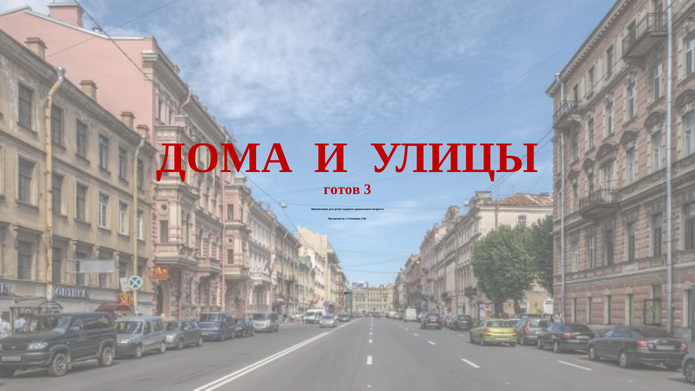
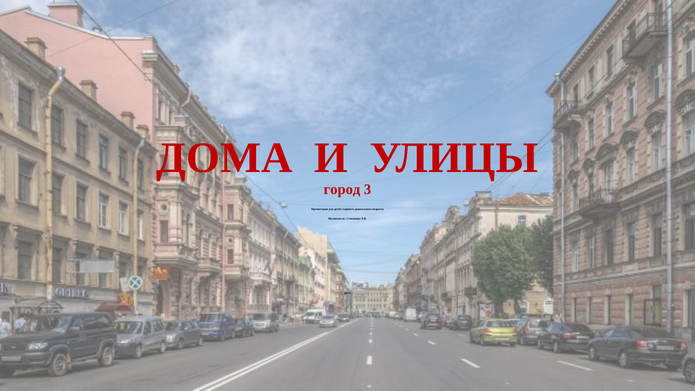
готов: готов -> город (342, 190)
